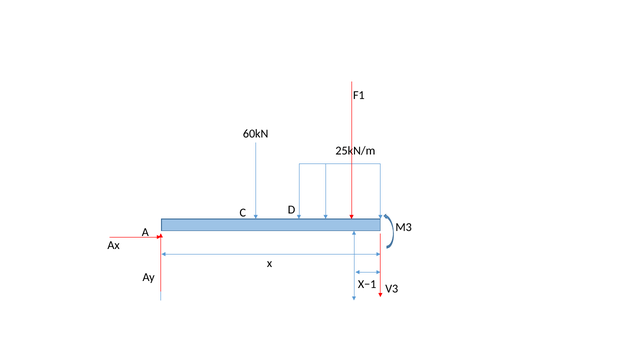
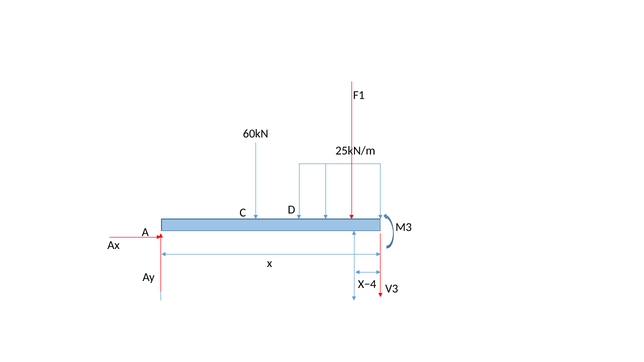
X−1: X−1 -> X−4 (367, 285)
